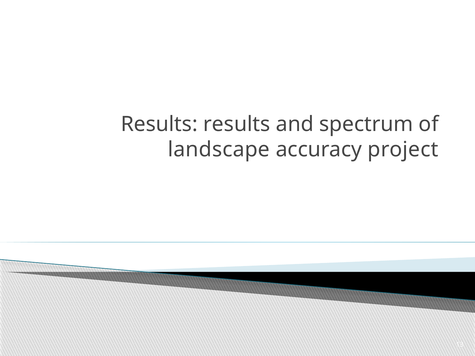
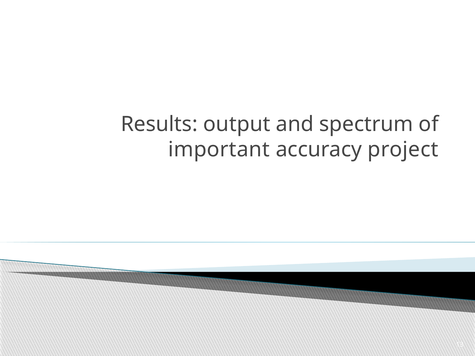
Results results: results -> output (237, 124)
landscape: landscape -> important (219, 149)
